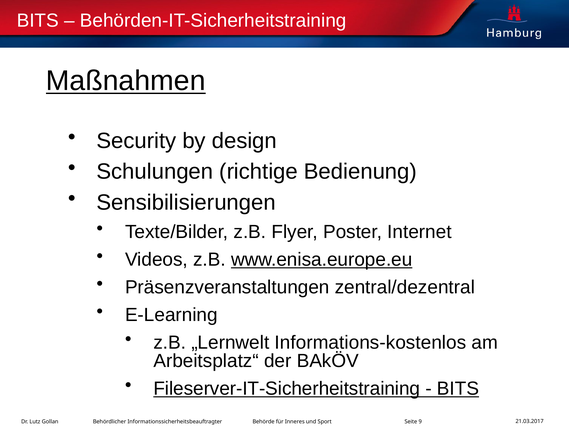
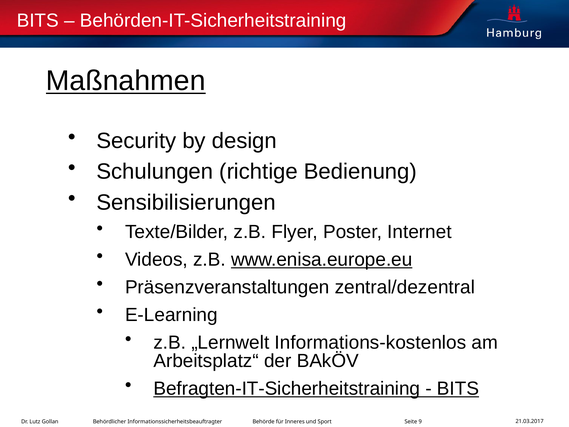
Fileserver-IT-Sicherheitstraining: Fileserver-IT-Sicherheitstraining -> Befragten-IT-Sicherheitstraining (287, 388)
